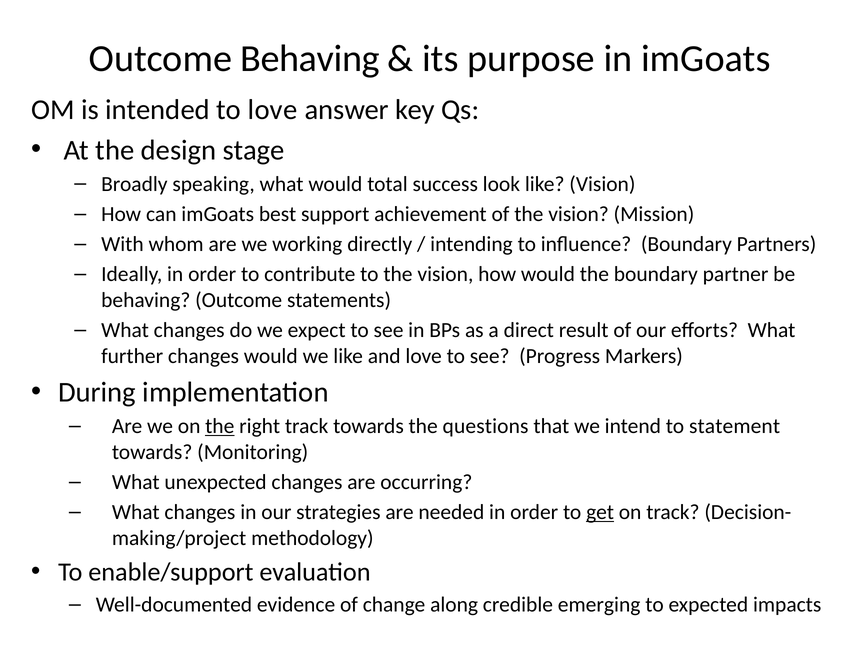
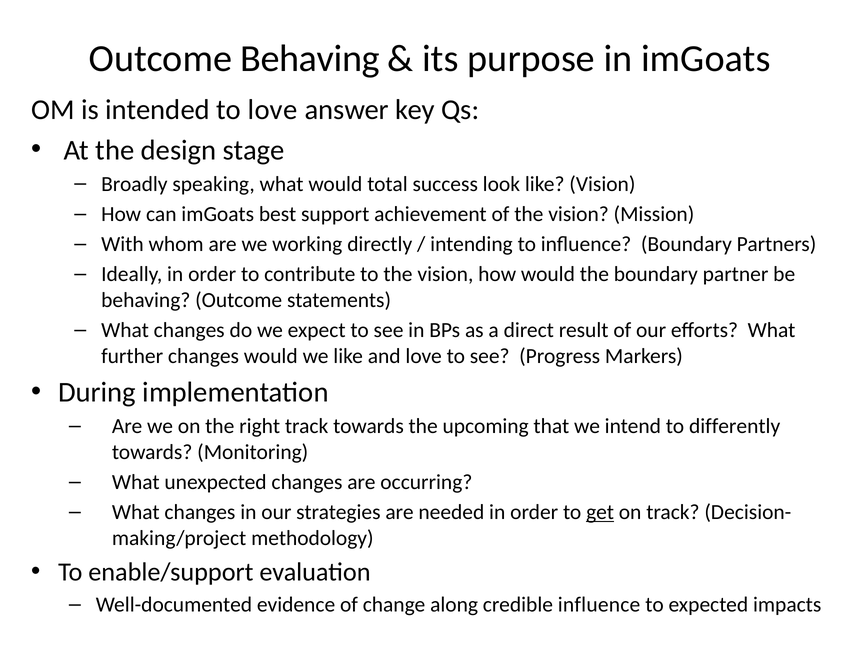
the underline: present -> none (220, 426)
questions: questions -> upcoming (486, 426)
statement: statement -> differently (735, 426)
credible emerging: emerging -> influence (599, 605)
